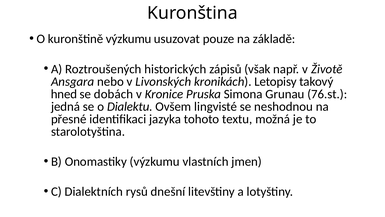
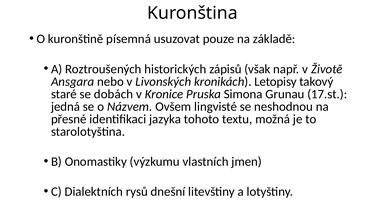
kuronštině výzkumu: výzkumu -> písemná (129, 39)
hned: hned -> staré (64, 94)
76.st: 76.st -> 17.st (327, 94)
Dialektu: Dialektu -> Názvem (130, 106)
